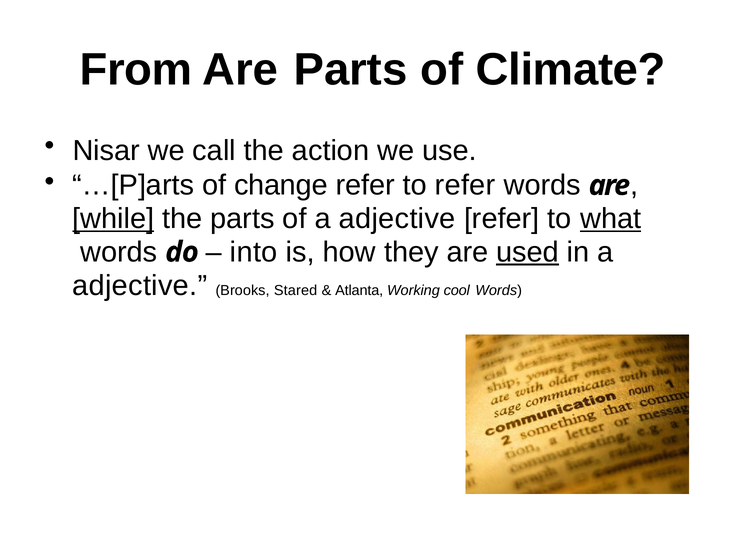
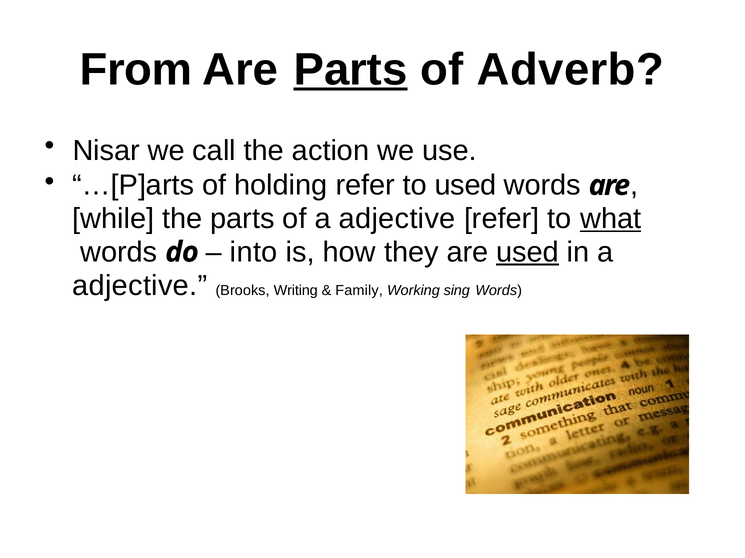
Parts underline: none -> present (351, 70)
Climate: Climate -> Adverb (570, 70)
change: change -> holding (281, 186)
to refer: refer -> used (465, 186)
while underline: present -> none (113, 219)
Stared: Stared -> Writing (296, 291)
Atlanta: Atlanta -> Family (359, 291)
cool: cool -> sing (457, 291)
